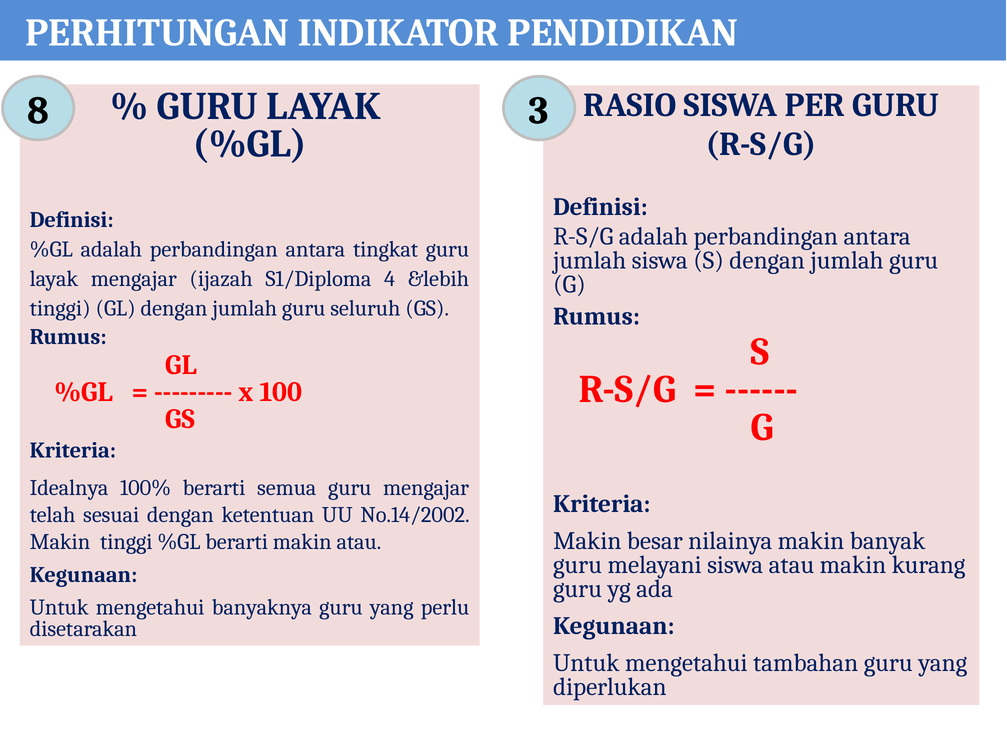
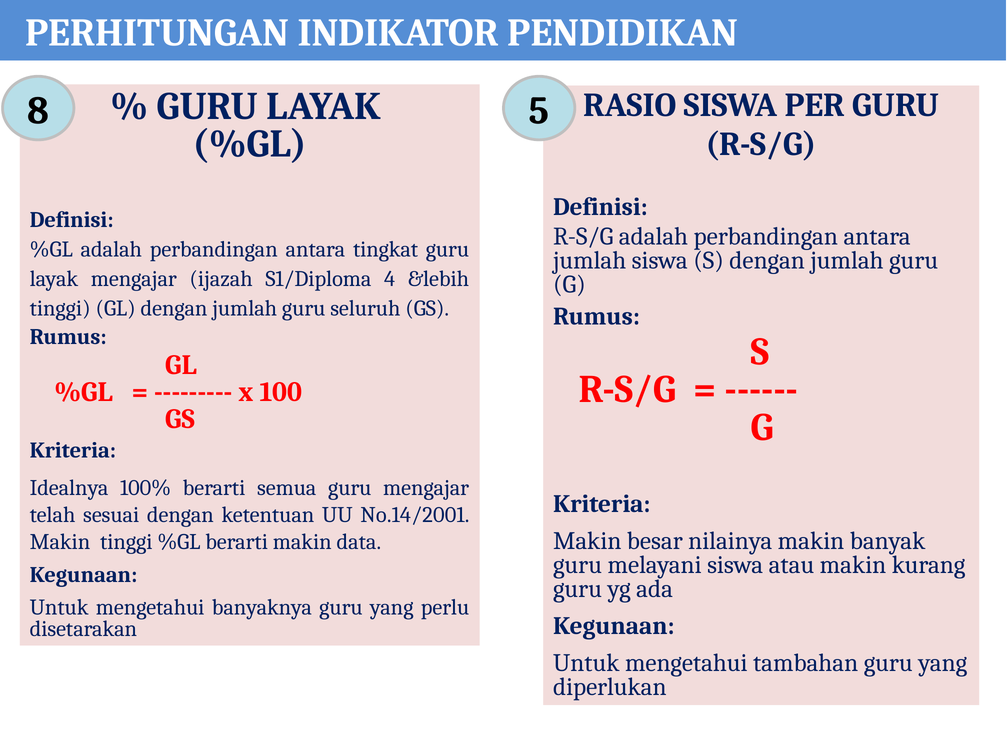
3: 3 -> 5 (539, 111)
No.14/2002: No.14/2002 -> No.14/2001 (415, 514)
makin atau: atau -> data (359, 541)
